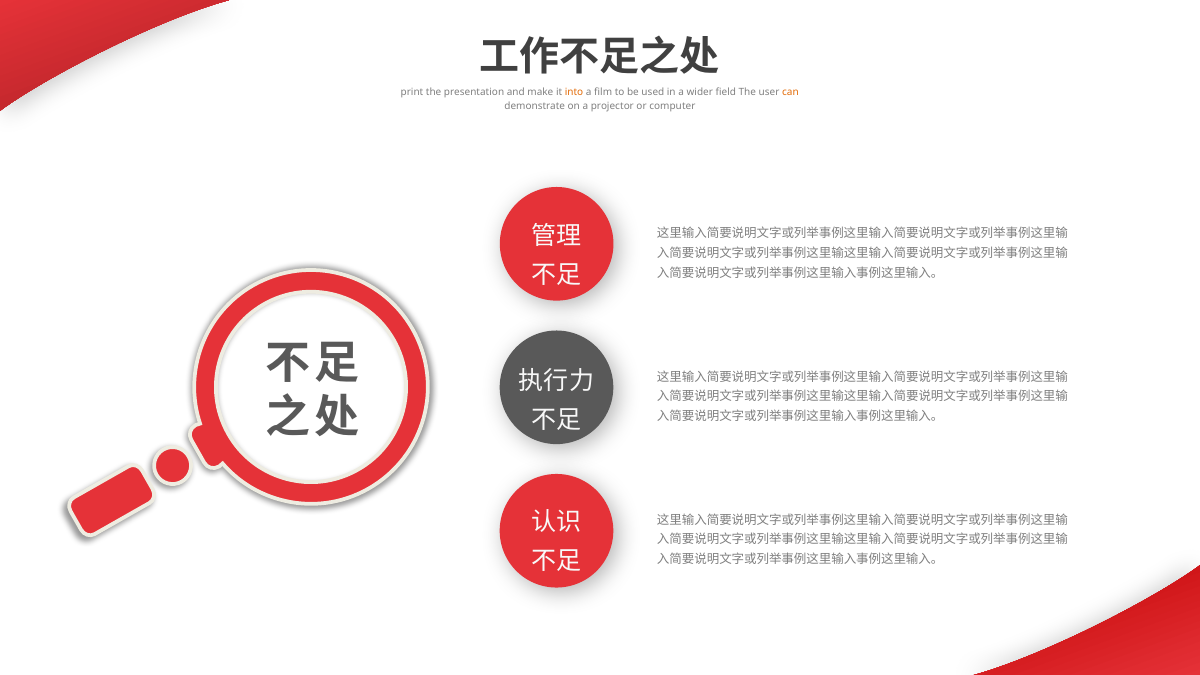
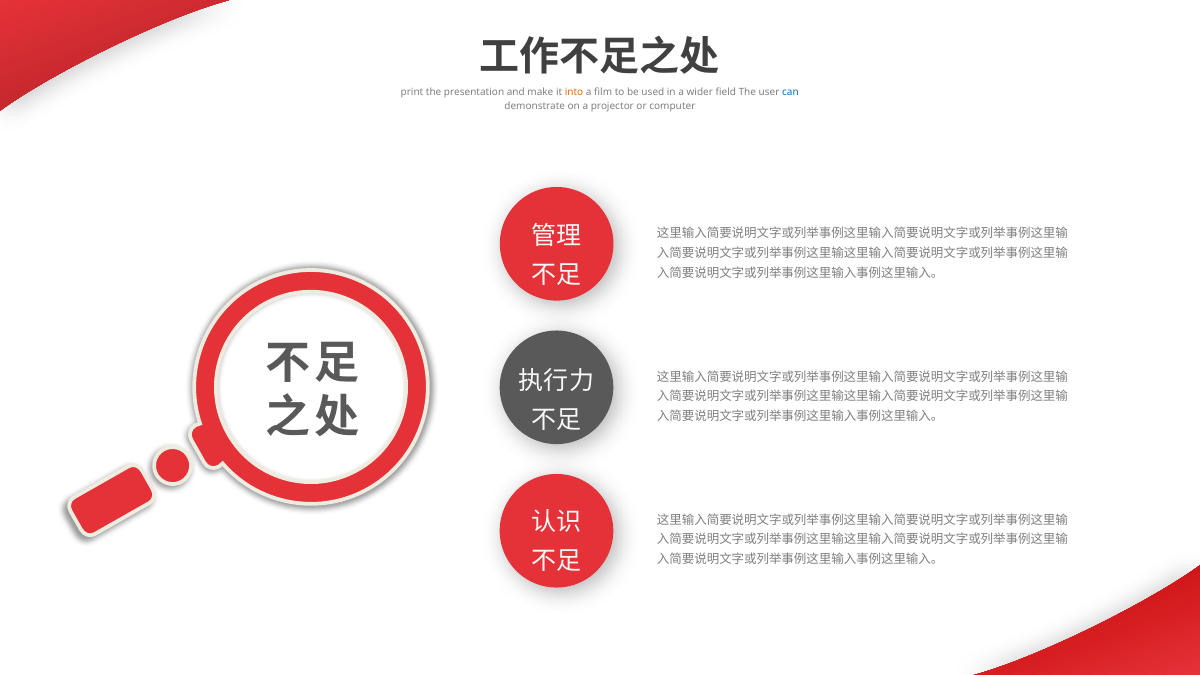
can colour: orange -> blue (790, 92)
